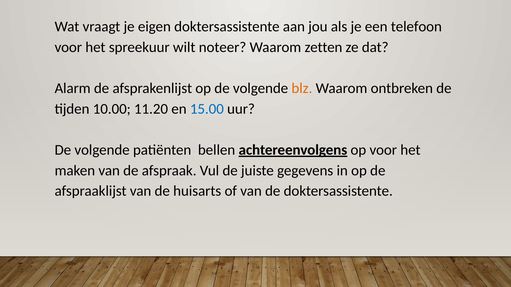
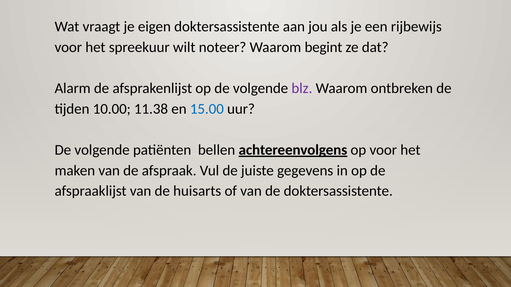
telefoon: telefoon -> rijbewijs (416, 27)
zetten: zetten -> begint (323, 47)
blz colour: orange -> purple (302, 88)
11.20: 11.20 -> 11.38 (151, 109)
